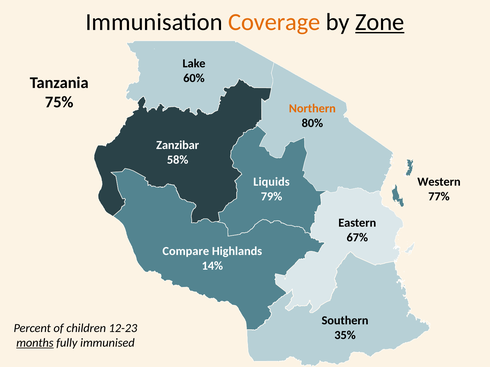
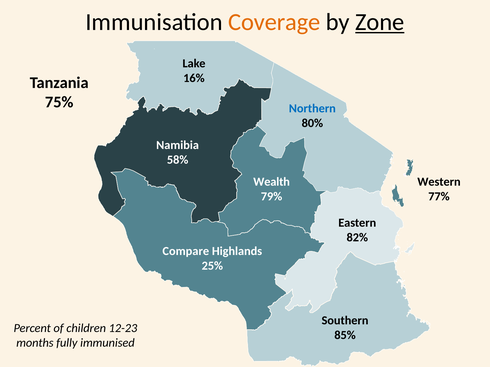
60%: 60% -> 16% (194, 78)
Northern colour: orange -> blue (312, 109)
Zanzibar: Zanzibar -> Namibia (178, 145)
Liquids: Liquids -> Wealth (272, 182)
67%: 67% -> 82% (357, 238)
14%: 14% -> 25% (212, 266)
35%: 35% -> 85% (345, 336)
months underline: present -> none (35, 343)
